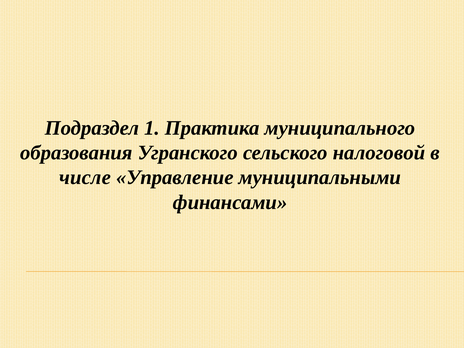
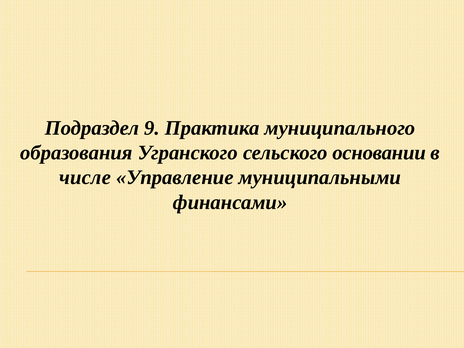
1: 1 -> 9 (152, 128)
налоговой: налоговой -> основании (379, 153)
